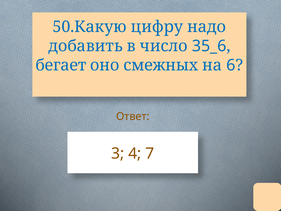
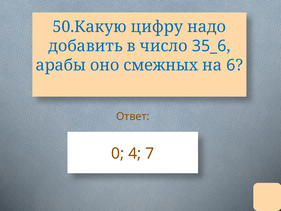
бегает: бегает -> арабы (61, 65)
3: 3 -> 0 (118, 153)
